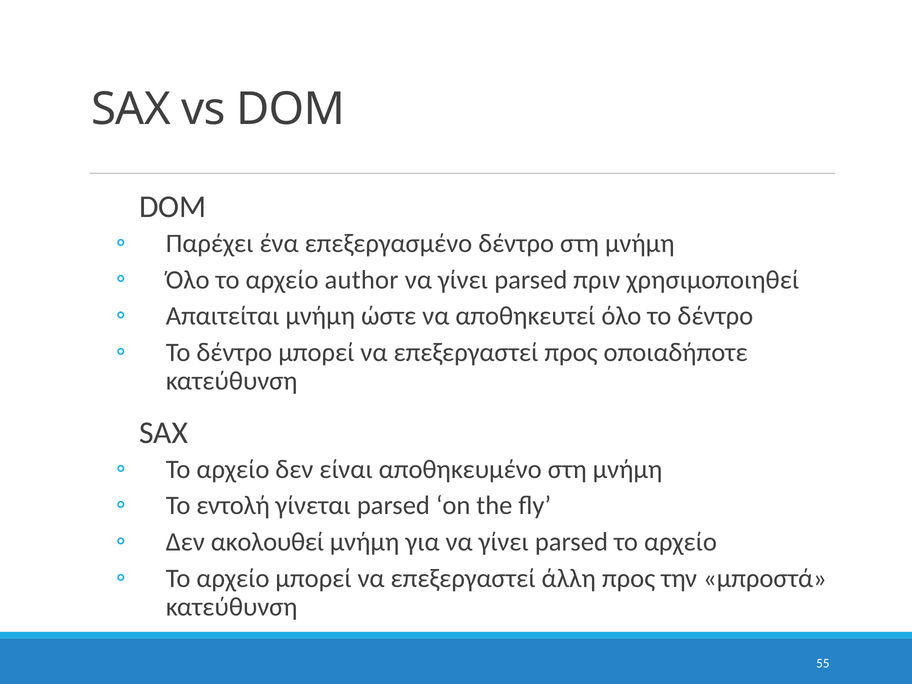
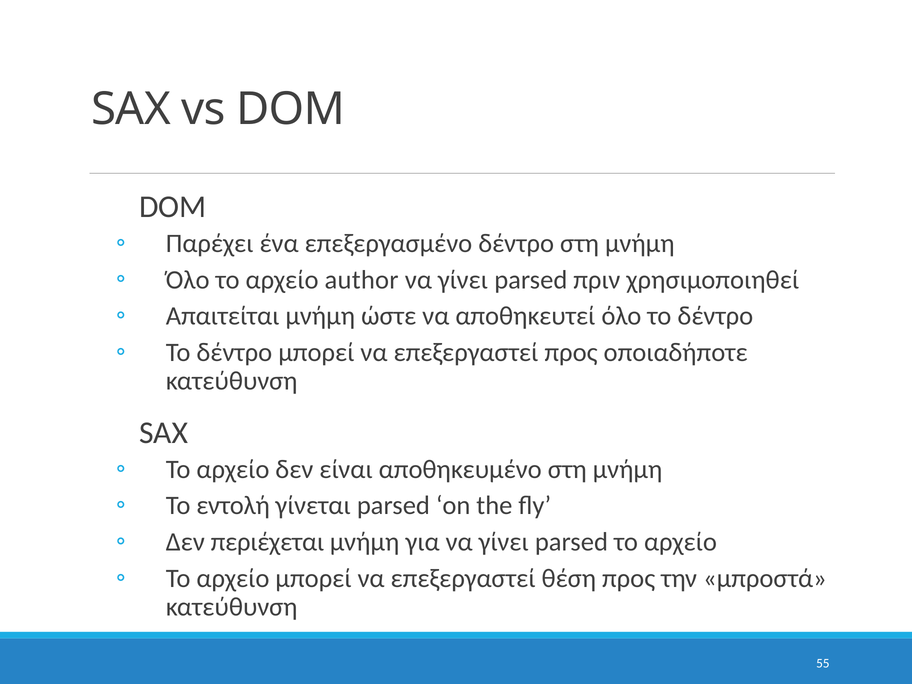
ακολουθεί: ακολουθεί -> περιέχεται (267, 542)
άλλη: άλλη -> θέση (569, 578)
